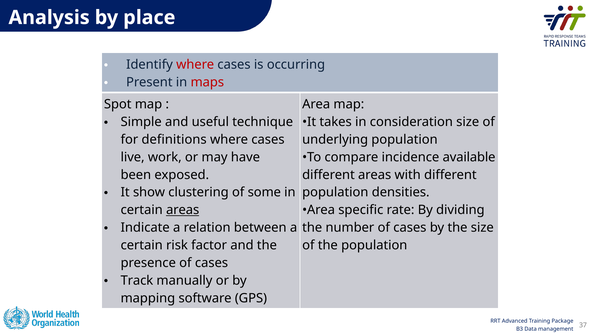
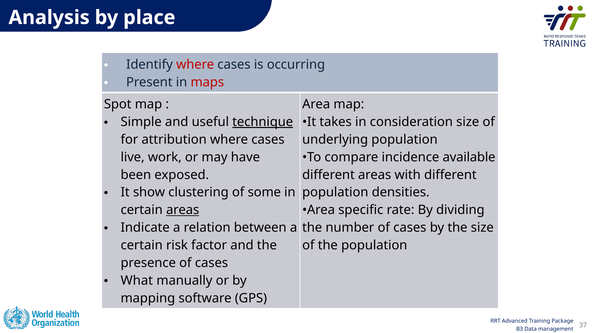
technique underline: none -> present (263, 122)
definitions: definitions -> attribution (174, 140)
Track: Track -> What (137, 280)
